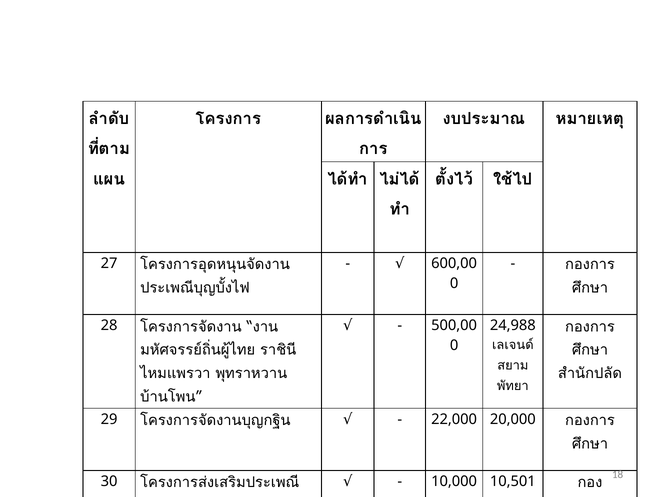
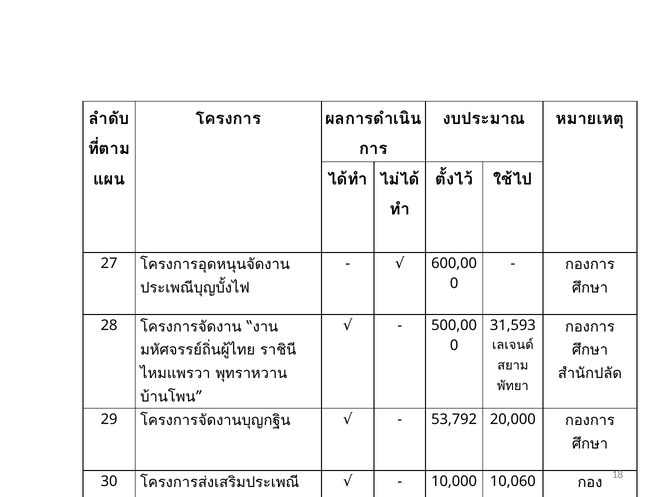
24,988: 24,988 -> 31,593 (513, 326)
22,000: 22,000 -> 53,792 (454, 419)
10,501: 10,501 -> 10,060 (513, 482)
